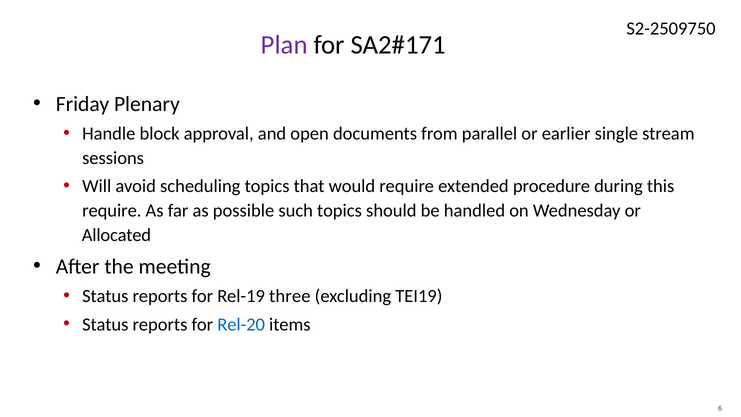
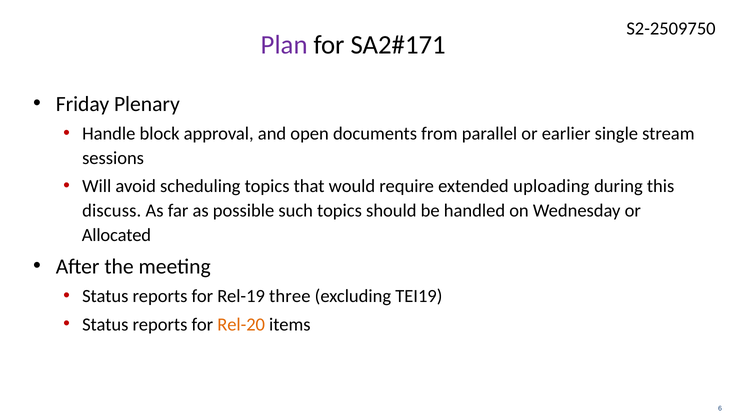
procedure: procedure -> uploading (551, 186)
require: require -> discuss (112, 211)
Rel-20 colour: blue -> orange (241, 324)
